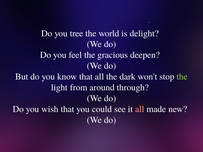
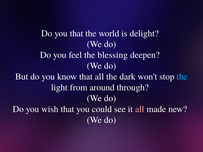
you tree: tree -> that (77, 33)
gracious: gracious -> blessing (113, 55)
the colour: light green -> light blue (182, 77)
